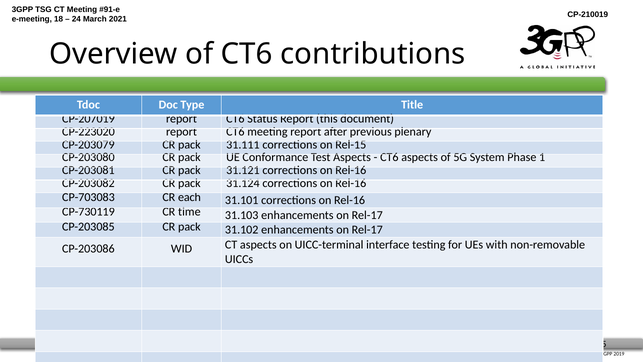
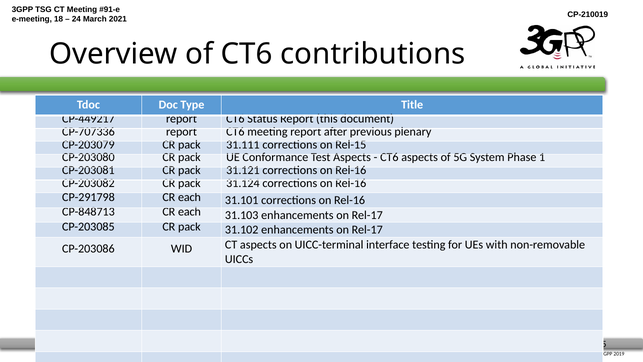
CP-207019: CP-207019 -> CP-449217 (88, 119)
CP-223020: CP-223020 -> CP-707336 (88, 132)
CP-703083: CP-703083 -> CP-291798 (88, 197)
CP-730119: CP-730119 -> CP-848713 (88, 212)
time: time -> each (189, 212)
